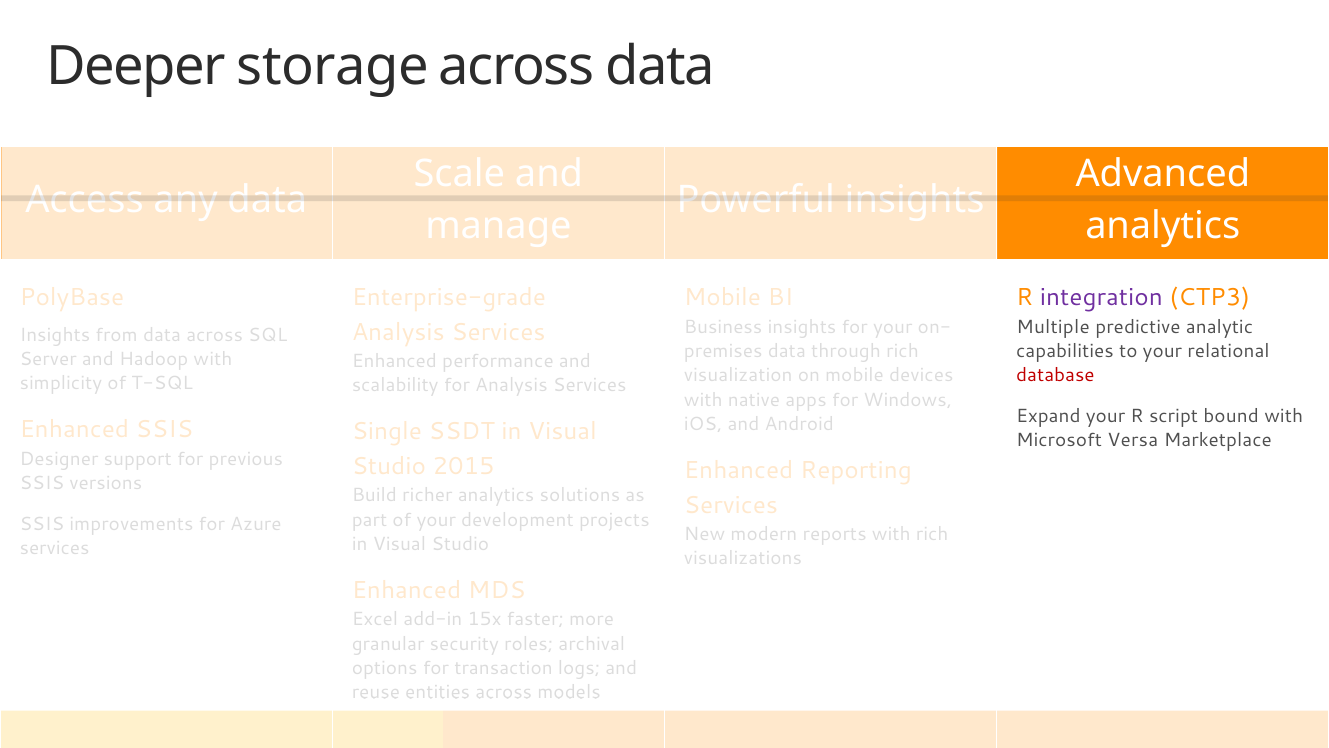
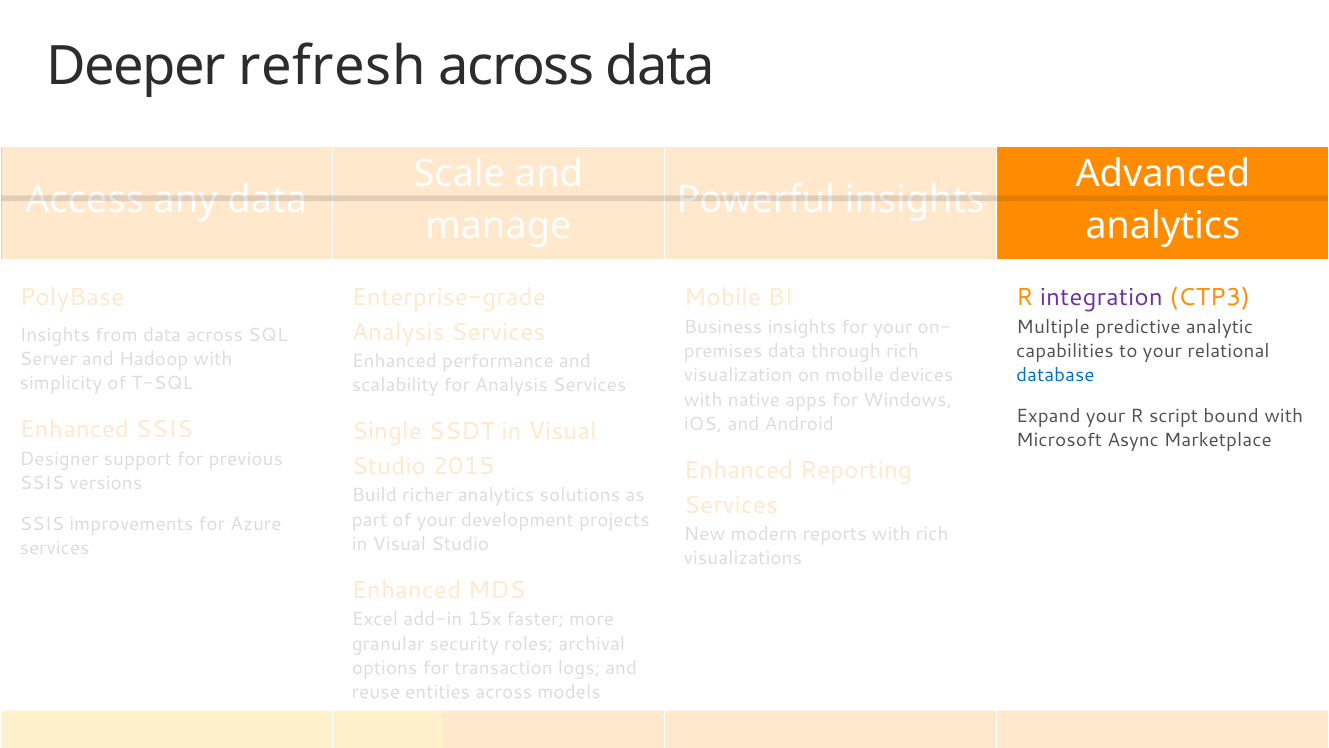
storage: storage -> refresh (332, 66)
database colour: red -> blue (1055, 375)
Versa: Versa -> Async (1133, 440)
